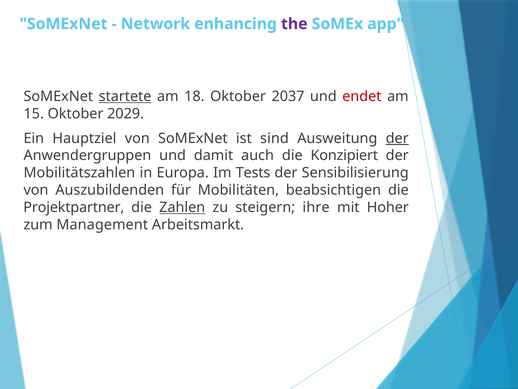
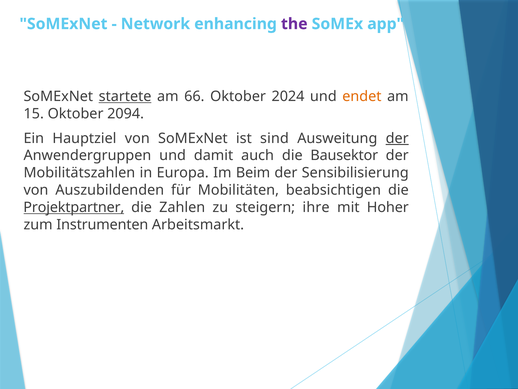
18: 18 -> 66 (194, 96)
2037: 2037 -> 2024 (288, 96)
endet colour: red -> orange (362, 96)
2029: 2029 -> 2094 (126, 114)
Konzipiert: Konzipiert -> Bausektor (344, 155)
Tests: Tests -> Beim (253, 173)
Projektpartner underline: none -> present (74, 207)
Zahlen underline: present -> none (182, 207)
Management: Management -> Instrumenten (102, 224)
